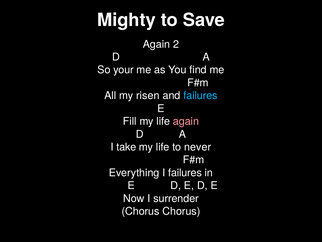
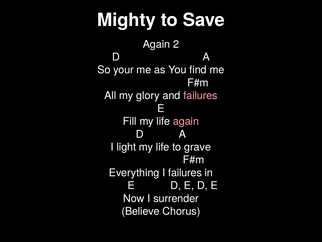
risen: risen -> glory (148, 95)
failures colour: light blue -> pink (200, 95)
take: take -> light (126, 147)
never: never -> grave (198, 147)
Chorus: Chorus -> Believe (141, 211)
